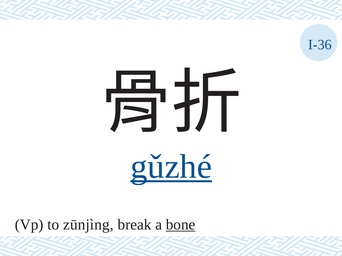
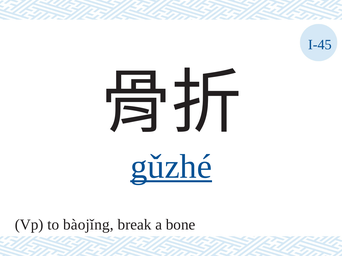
I-36: I-36 -> I-45 (320, 45)
zūnjìng: zūnjìng -> bàojǐng (88, 225)
bone underline: present -> none (181, 225)
